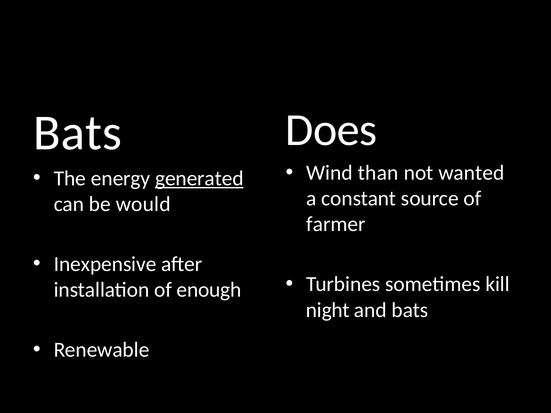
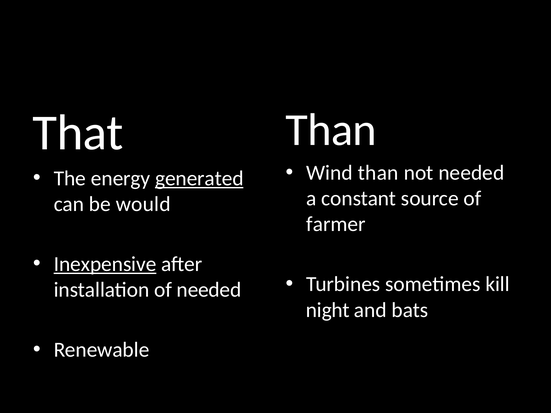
Does: Does -> Than (331, 130)
Bats: Bats -> That (78, 133)
not wanted: wanted -> needed (471, 173)
Inexpensive underline: none -> present (105, 264)
of enough: enough -> needed (209, 290)
